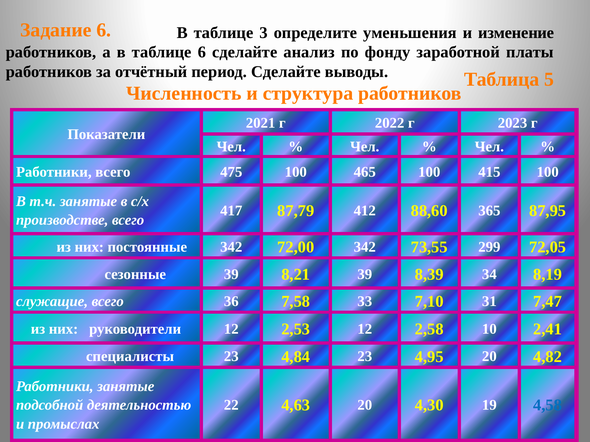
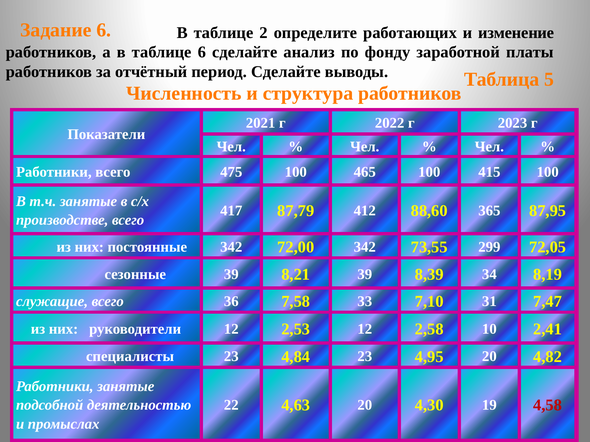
3: 3 -> 2 (264, 33)
уменьшения: уменьшения -> работающих (410, 33)
4,58 colour: blue -> red (548, 406)
